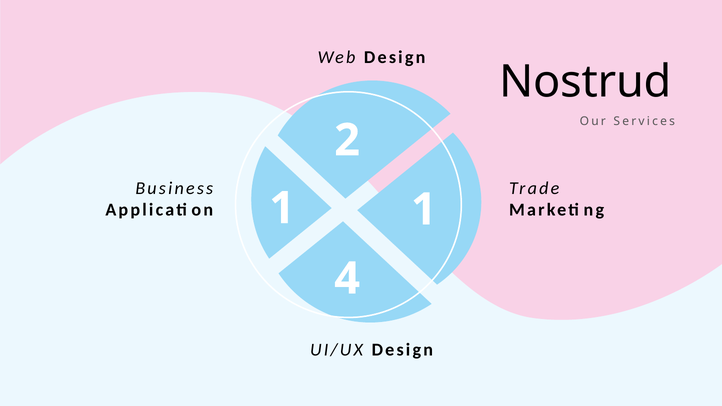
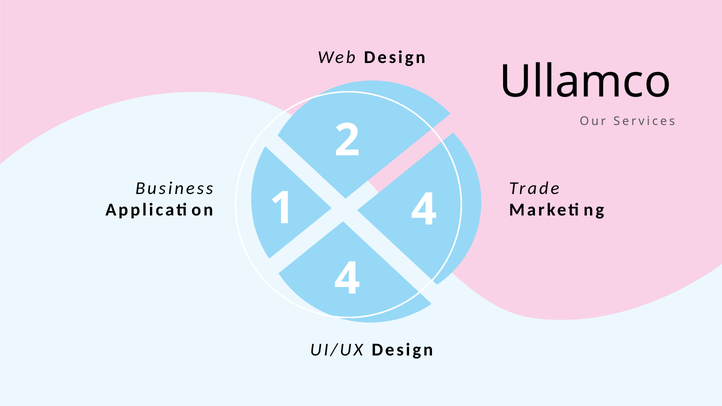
Nostrud: Nostrud -> Ullamco (585, 82)
1 1: 1 -> 4 (424, 210)
